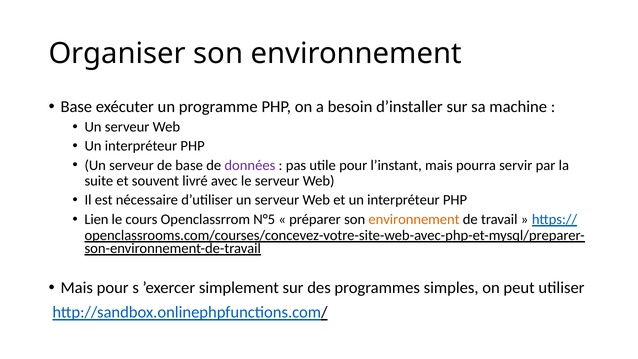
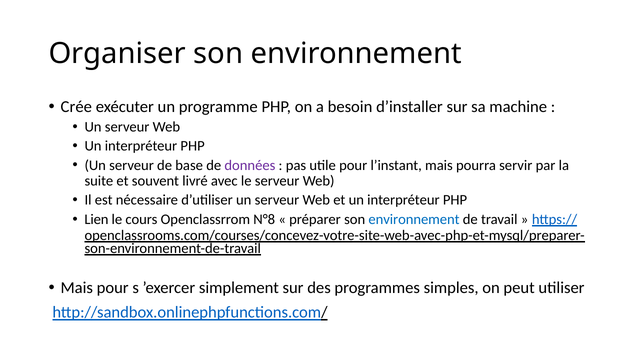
Base: Base -> Crée (76, 107)
N°5: N°5 -> N°8 (264, 219)
environnement colour: orange -> blue (414, 219)
